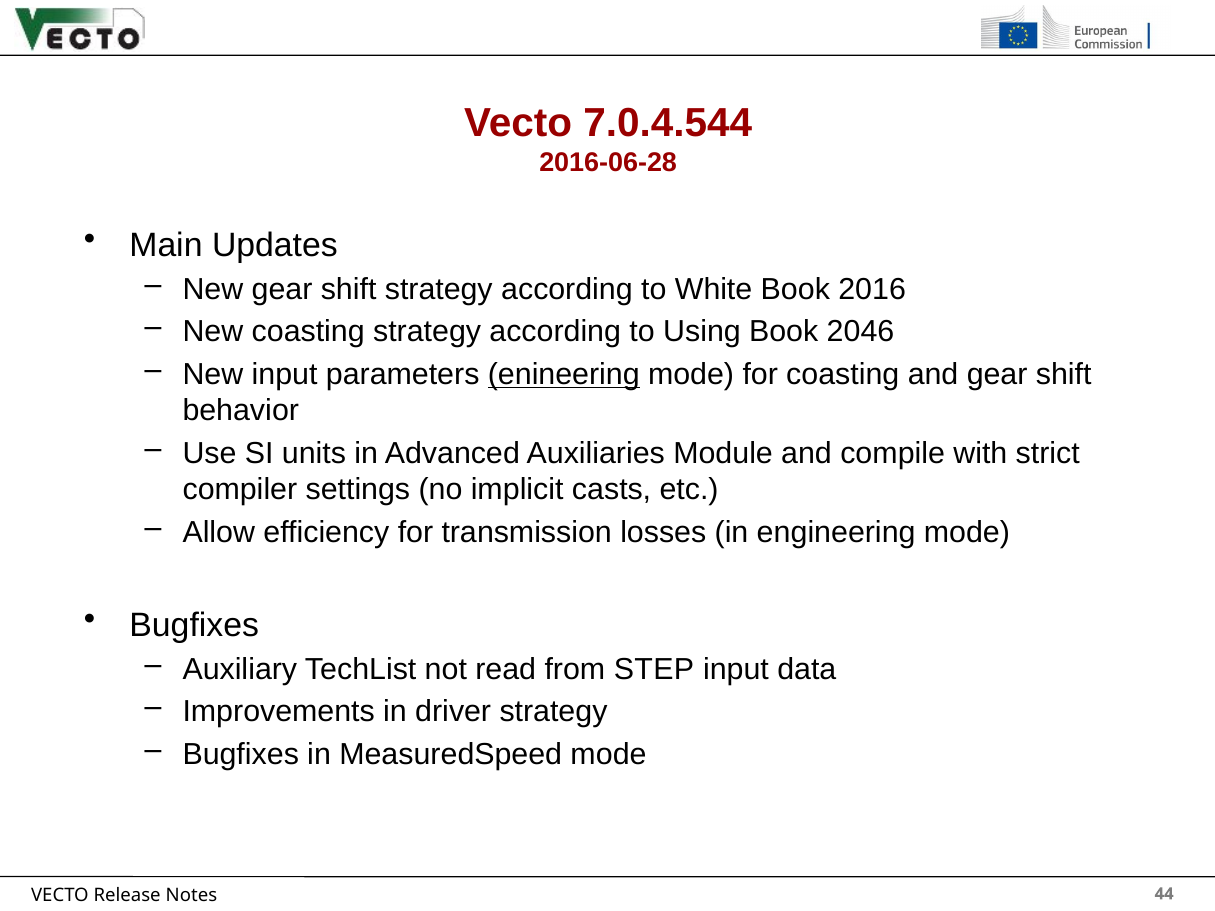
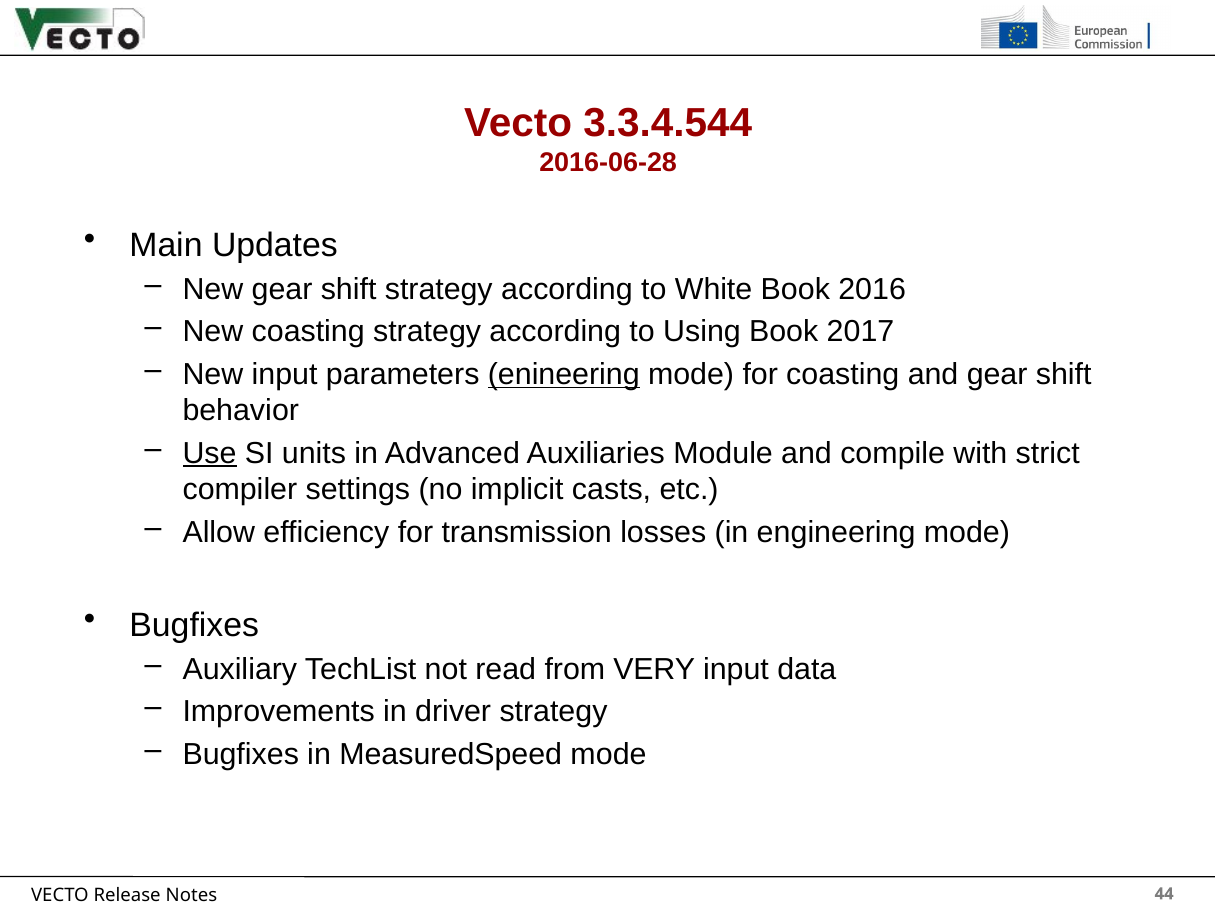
7.0.4.544: 7.0.4.544 -> 3.3.4.544 (668, 123)
2046: 2046 -> 2017 (861, 332)
Use underline: none -> present (210, 453)
STEP: STEP -> VERY (654, 669)
